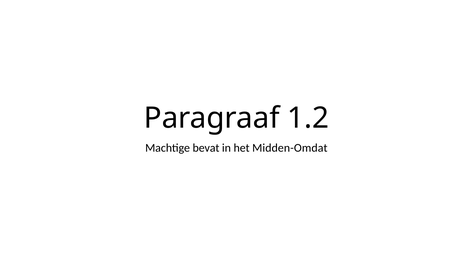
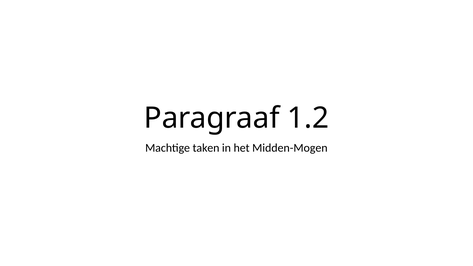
bevat: bevat -> taken (206, 148)
Midden-Omdat: Midden-Omdat -> Midden-Mogen (290, 148)
